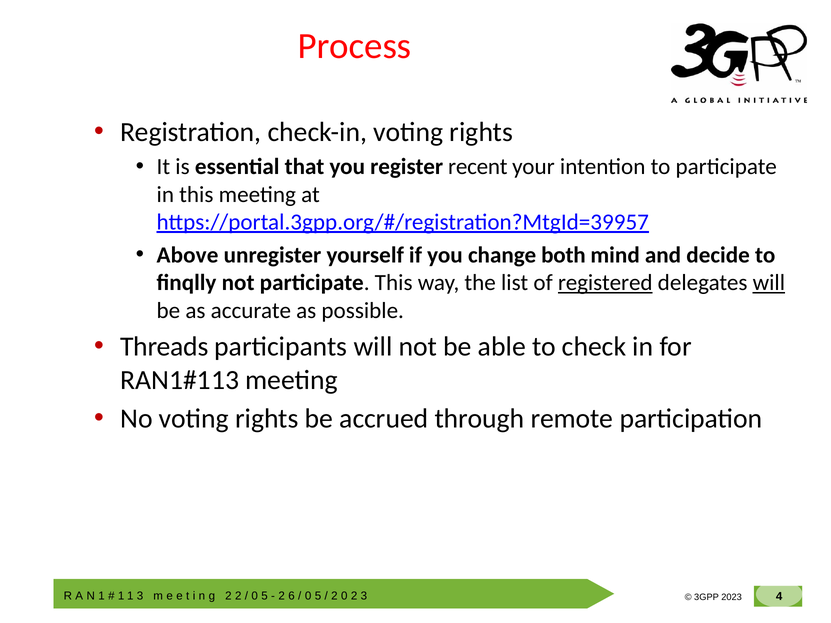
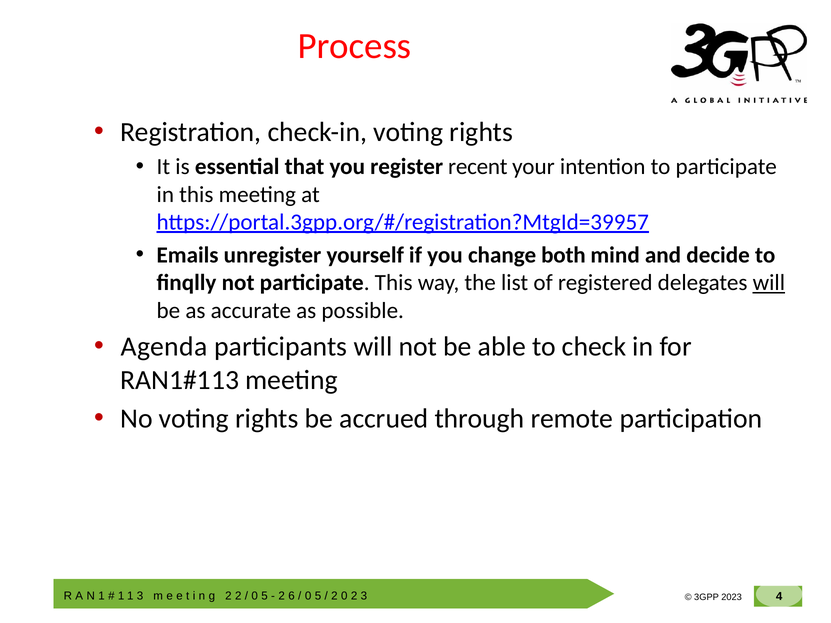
Above: Above -> Emails (188, 255)
registered underline: present -> none (605, 283)
Threads: Threads -> Agenda (164, 347)
